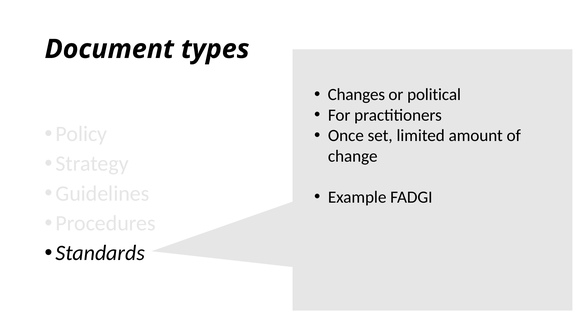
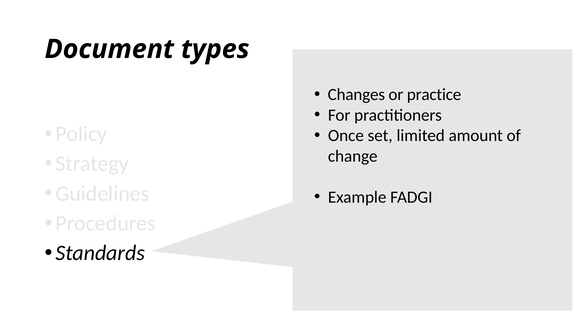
political: political -> practice (434, 95)
